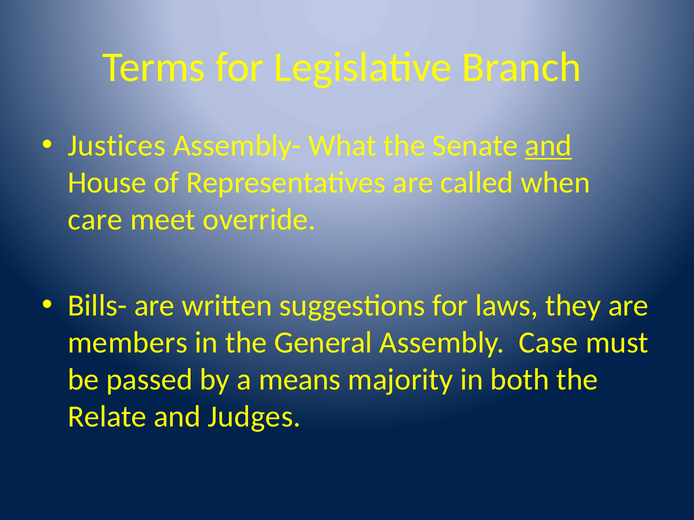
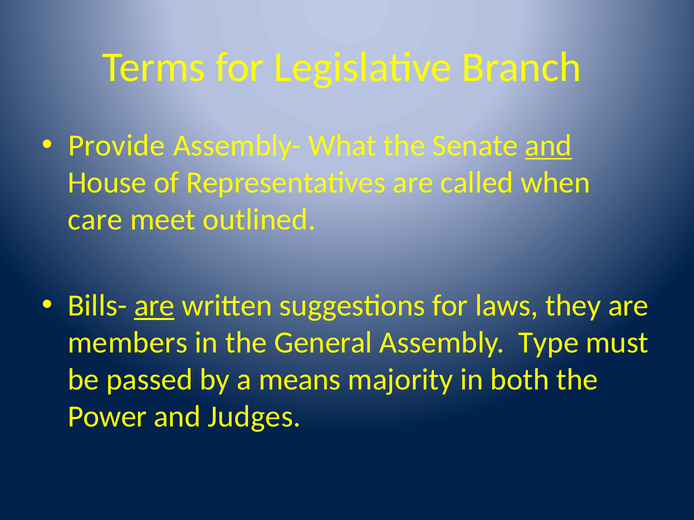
Justices: Justices -> Provide (117, 146)
override: override -> outlined (259, 220)
are underline: none -> present (154, 306)
Case: Case -> Type (549, 343)
Relate: Relate -> Power (107, 417)
